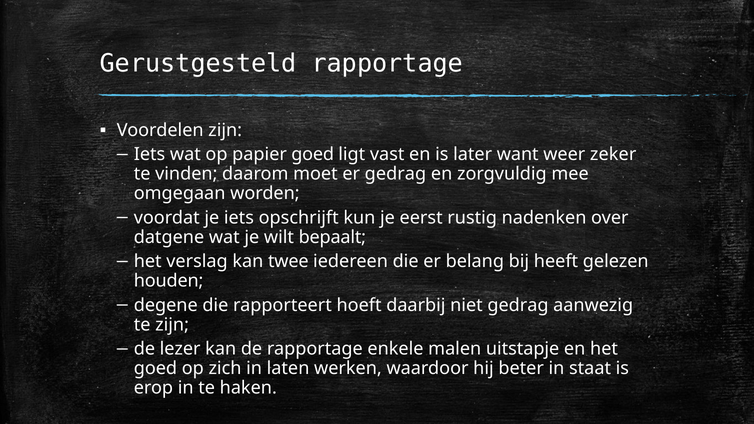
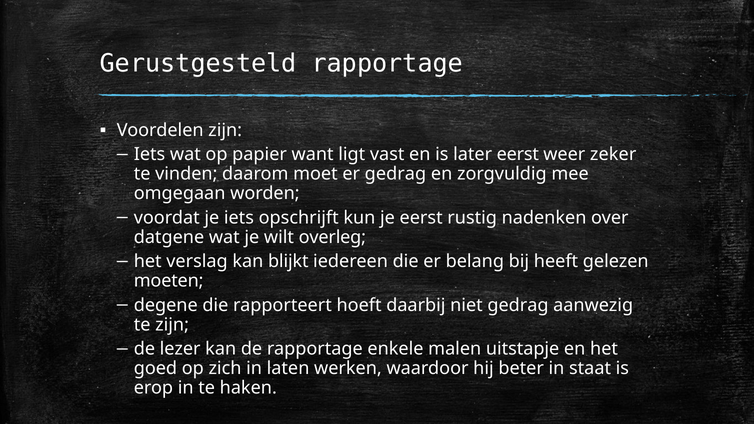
papier goed: goed -> want (313, 155)
later want: want -> eerst (518, 155)
bepaalt: bepaalt -> overleg (332, 237)
twee: twee -> blijkt (288, 262)
houden: houden -> moeten (169, 281)
